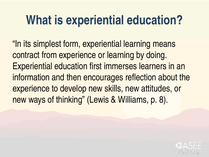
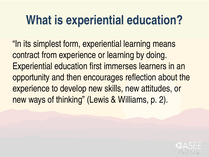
information: information -> opportunity (31, 77)
8: 8 -> 2 (164, 100)
